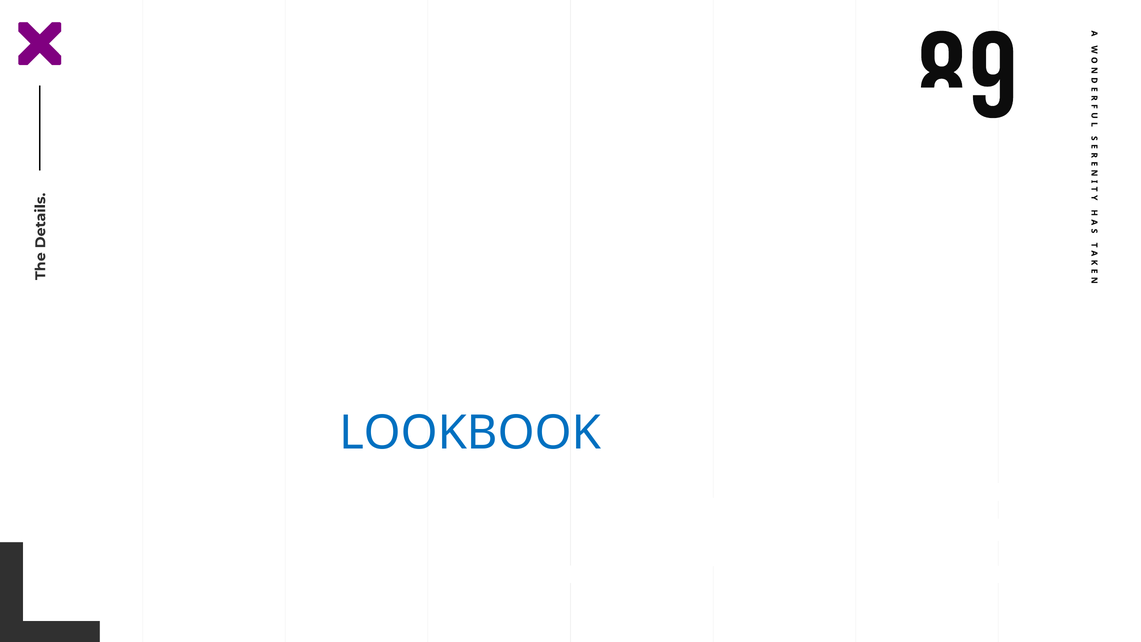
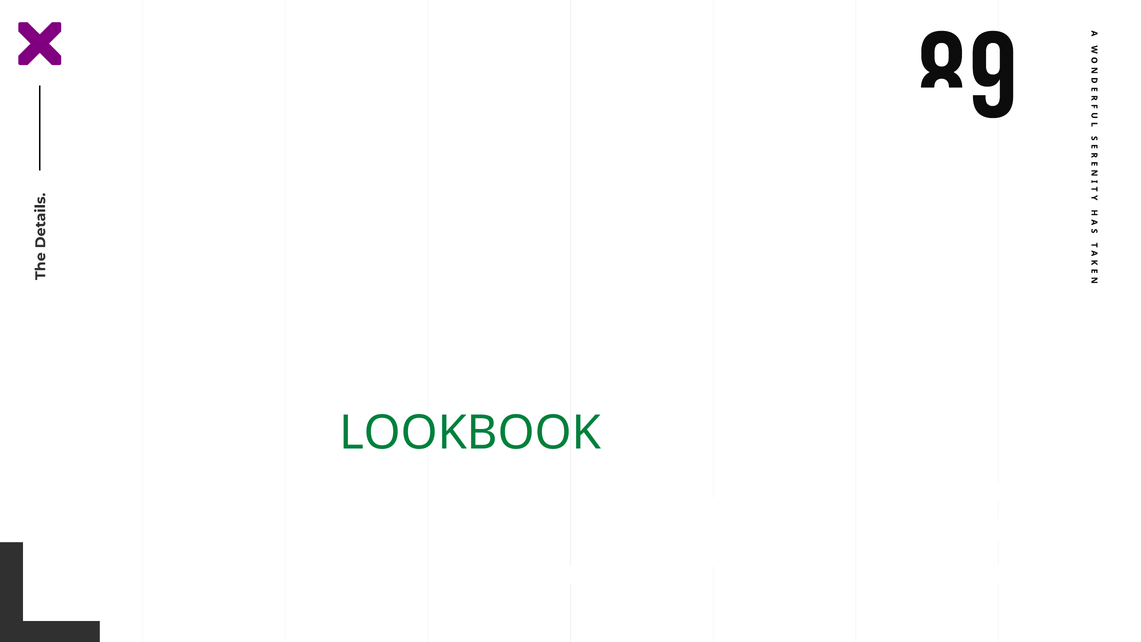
LOOKBOOK colour: blue -> green (470, 433)
